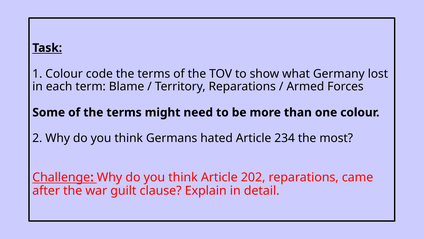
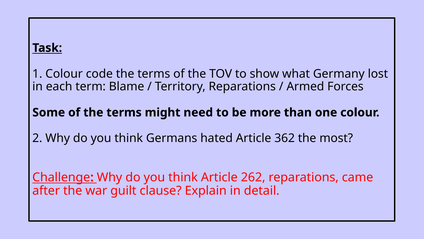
234: 234 -> 362 (285, 138)
202: 202 -> 262 (253, 177)
